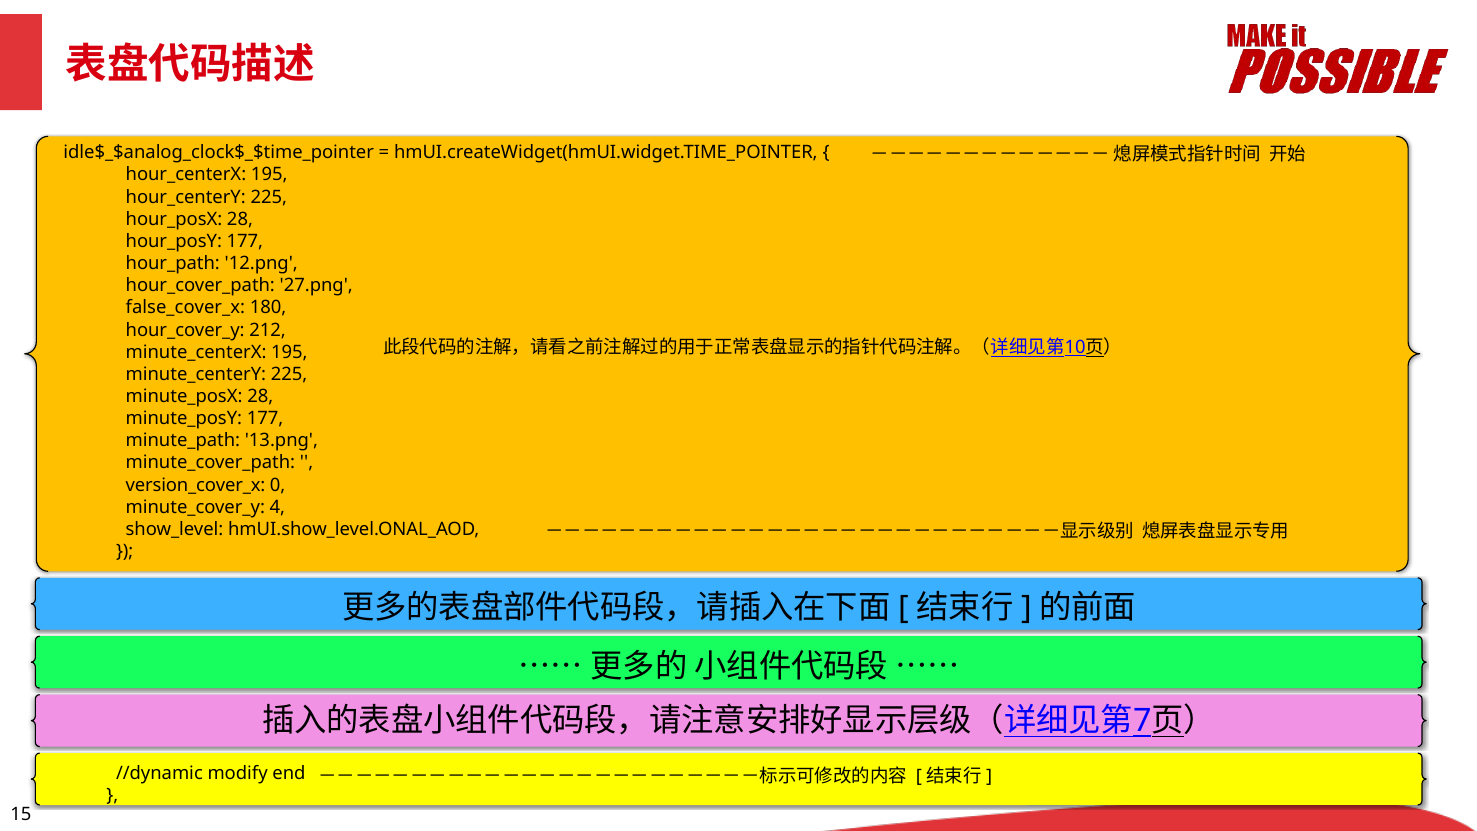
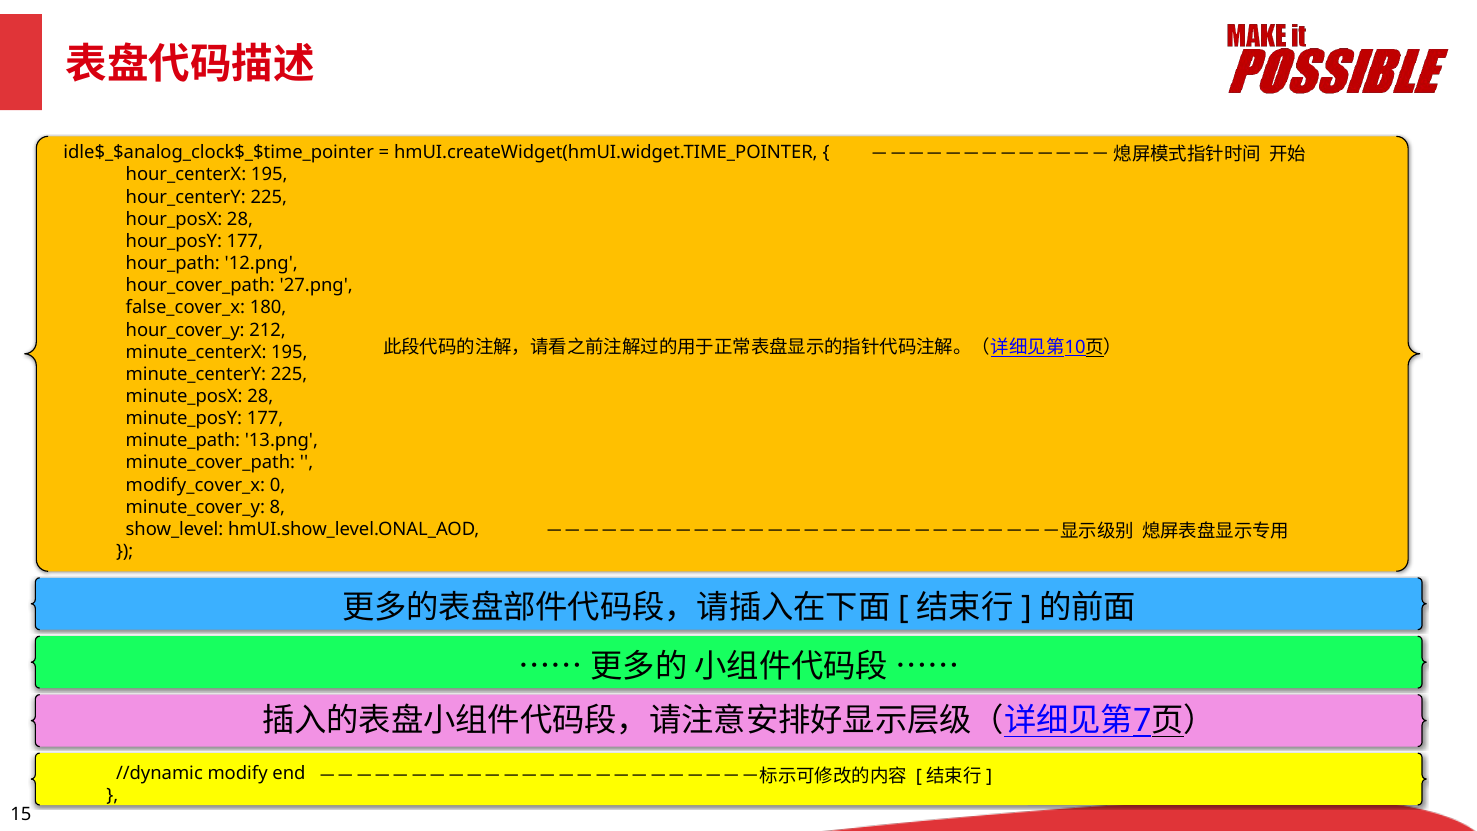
version_cover_x: version_cover_x -> modify_cover_x (195, 485)
4: 4 -> 8 (277, 507)
